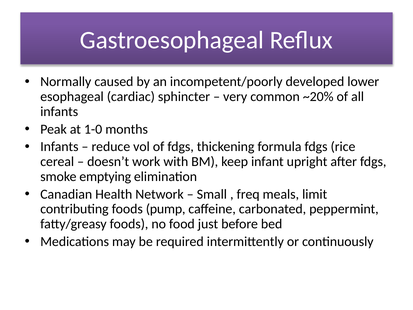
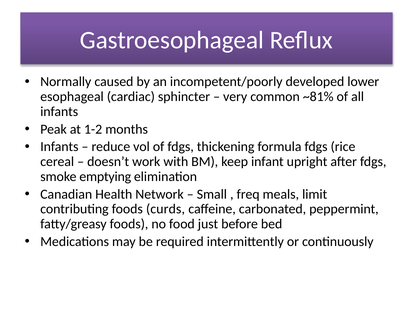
~20%: ~20% -> ~81% (318, 97)
1-0: 1-0 -> 1-2 (93, 129)
pump: pump -> curds (166, 209)
